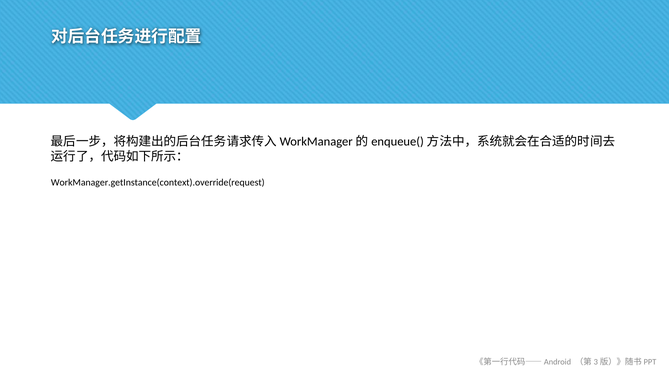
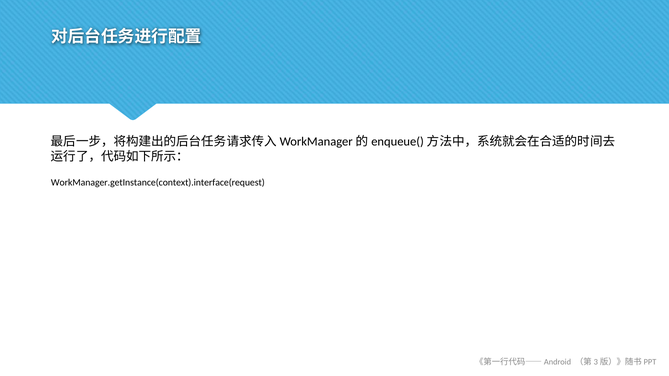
WorkManager.getInstance(context).override(request: WorkManager.getInstance(context).override(request -> WorkManager.getInstance(context).interface(request (158, 183)
